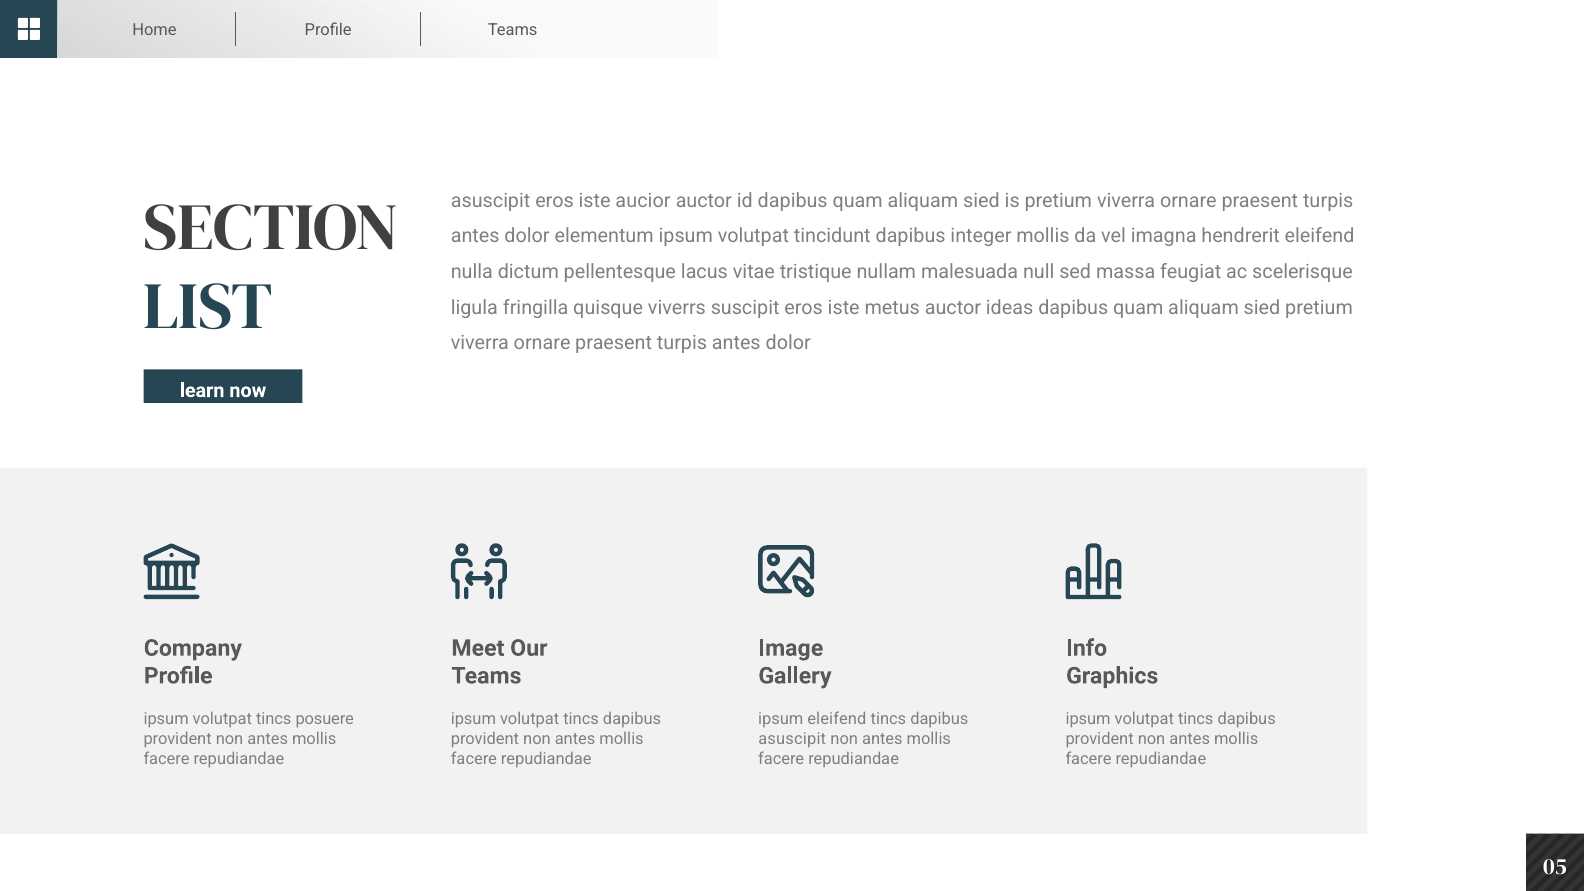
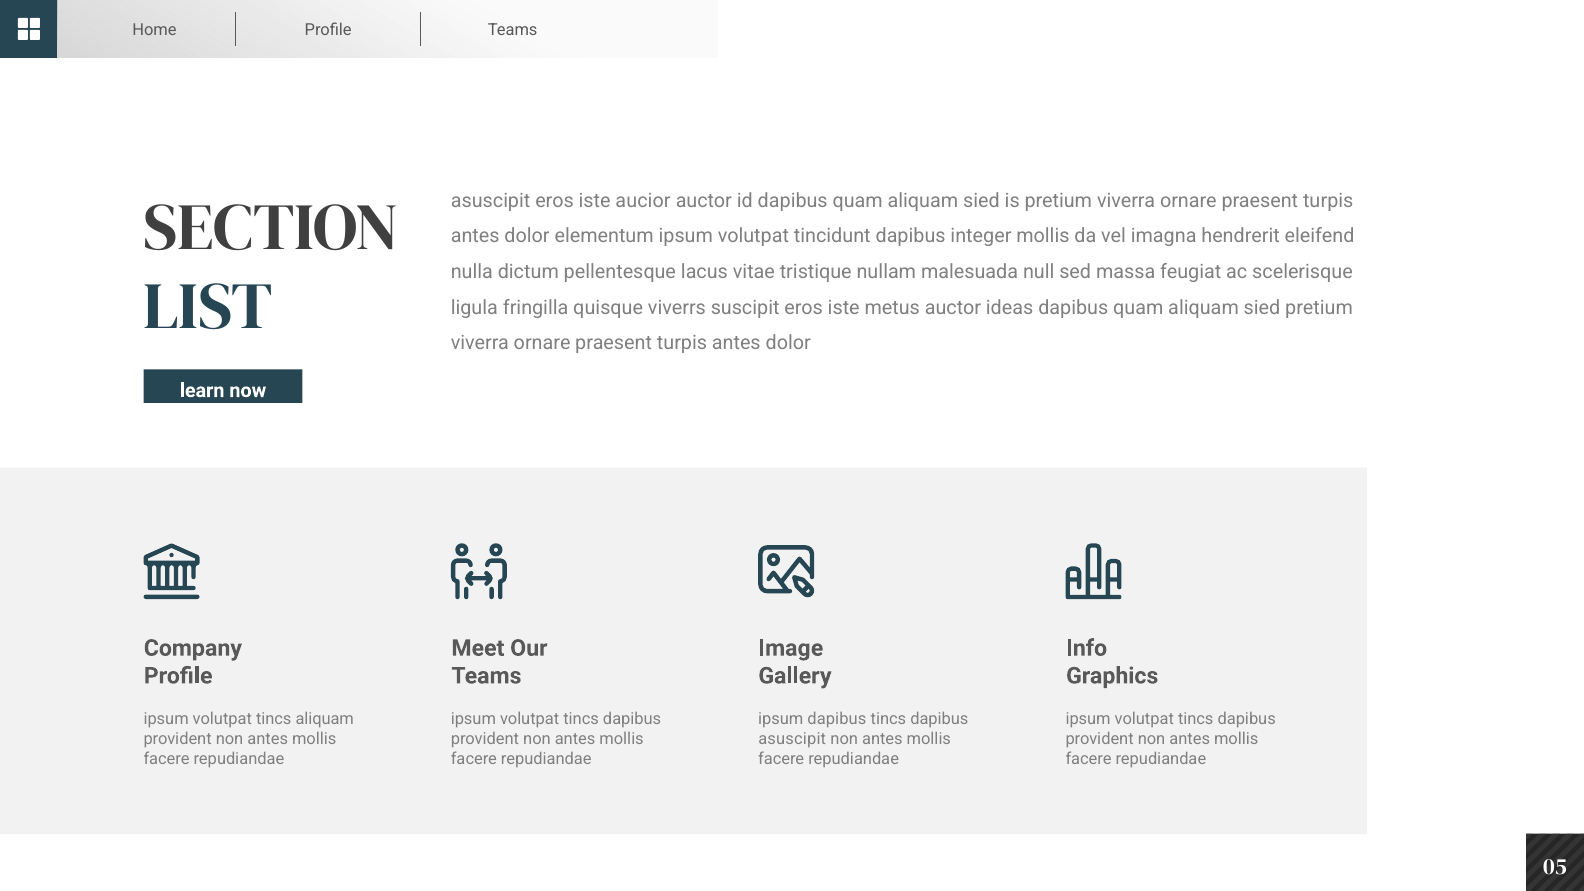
tincs posuere: posuere -> aliquam (325, 719)
ipsum eleifend: eleifend -> dapibus (837, 719)
